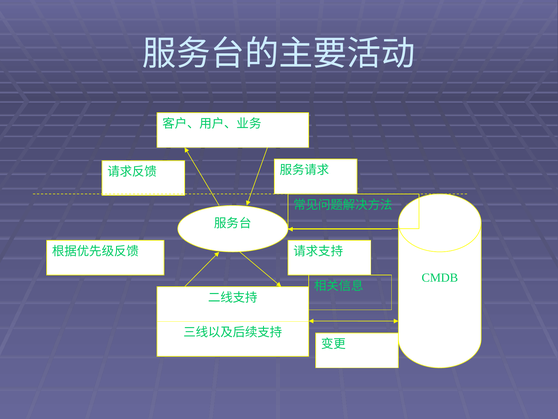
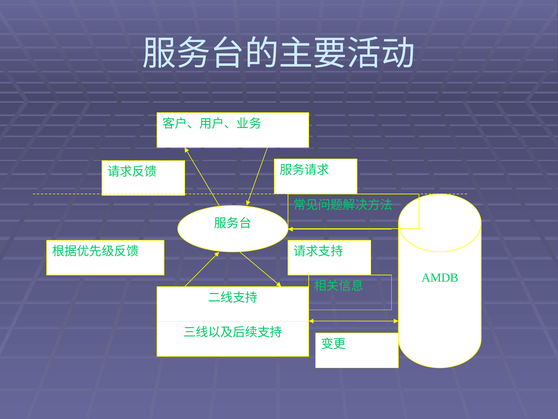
CMDB: CMDB -> AMDB (440, 277)
